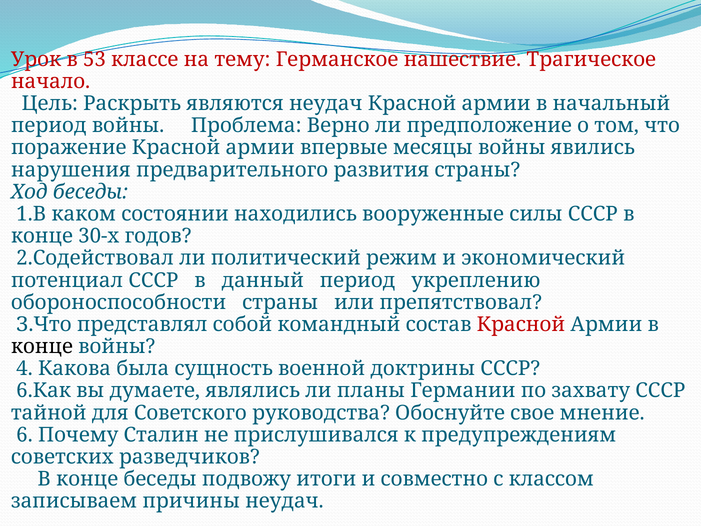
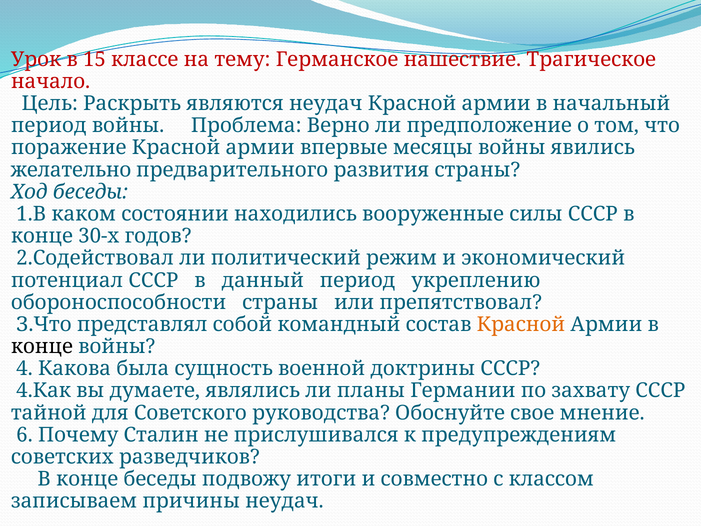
53: 53 -> 15 (94, 59)
нарушения: нарушения -> желательно (71, 170)
Красной colour: red -> orange (521, 324)
6.Как: 6.Как -> 4.Как (44, 391)
